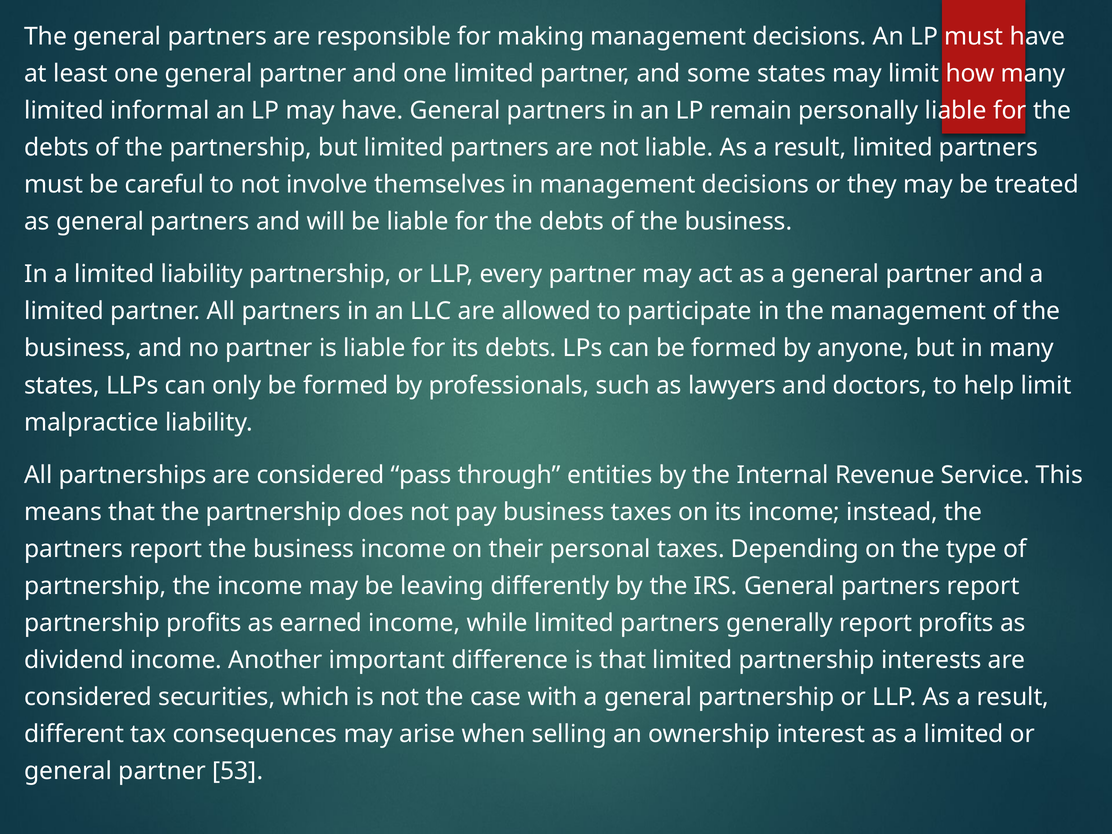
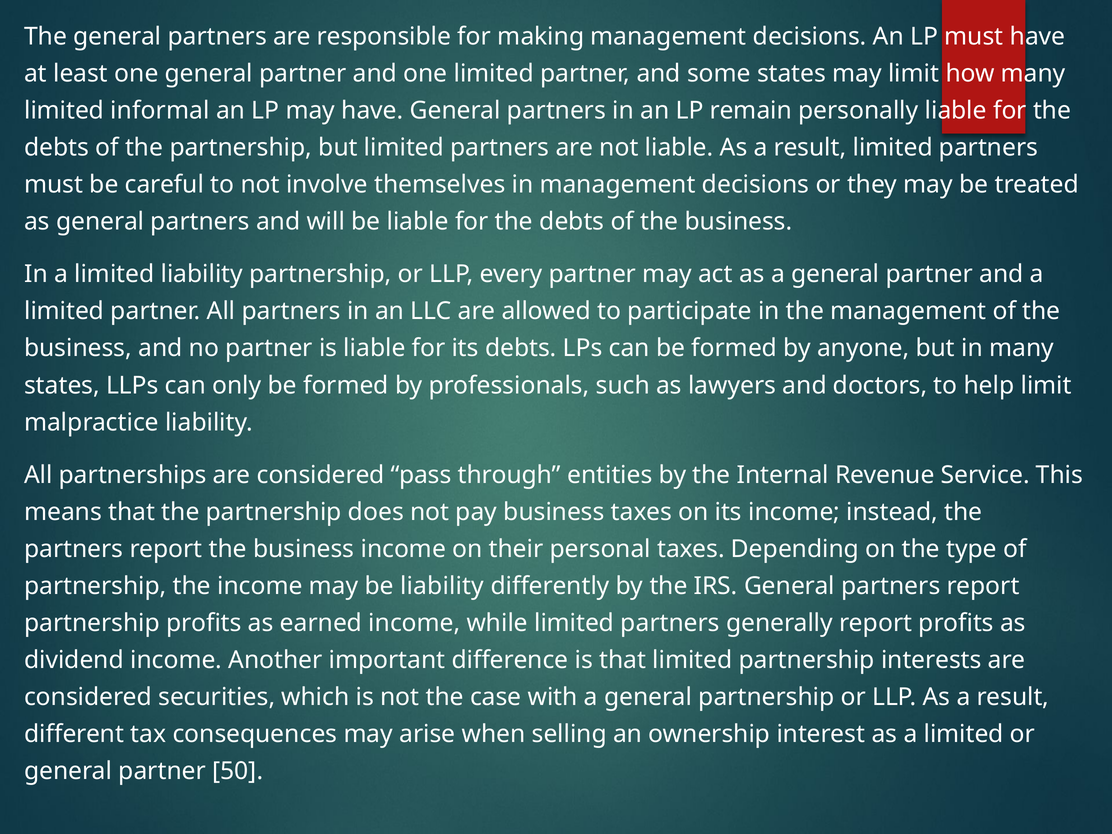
be leaving: leaving -> liability (442, 586)
53: 53 -> 50 (238, 771)
